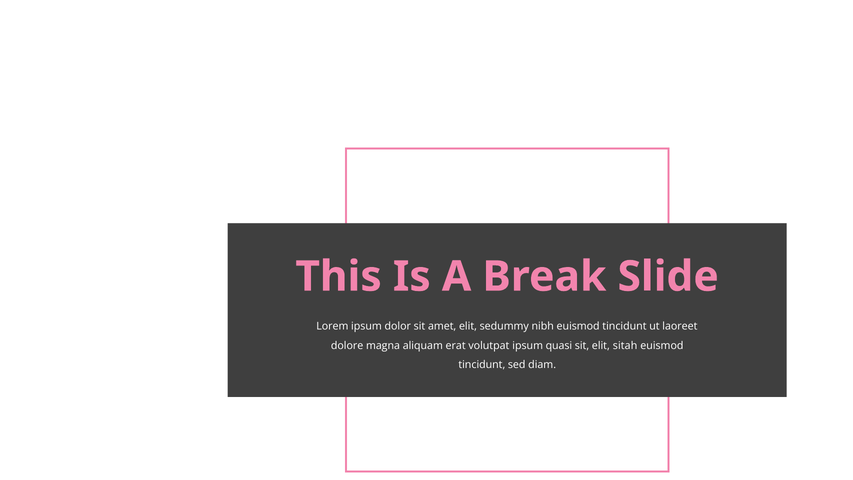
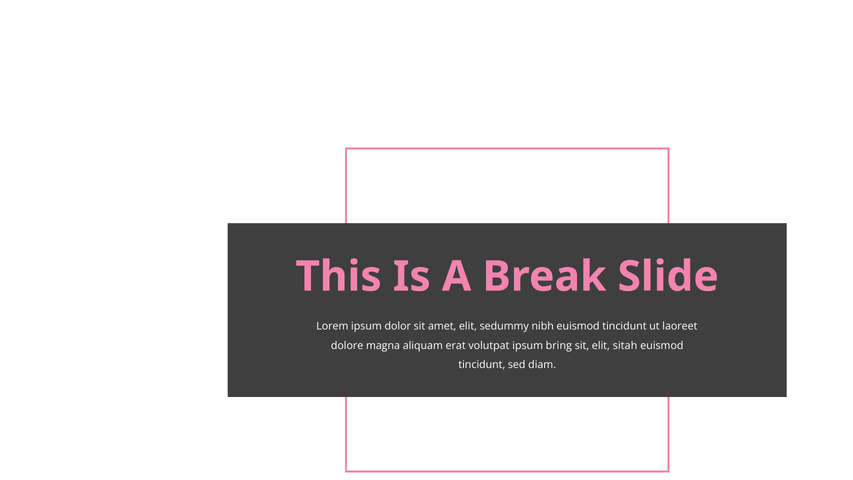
quasi: quasi -> bring (559, 345)
